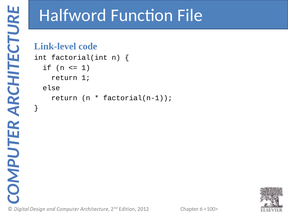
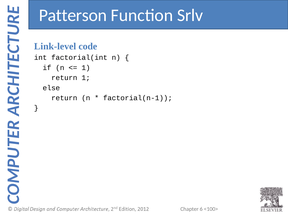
Halfword: Halfword -> Patterson (73, 15)
File: File -> Srlv (190, 15)
